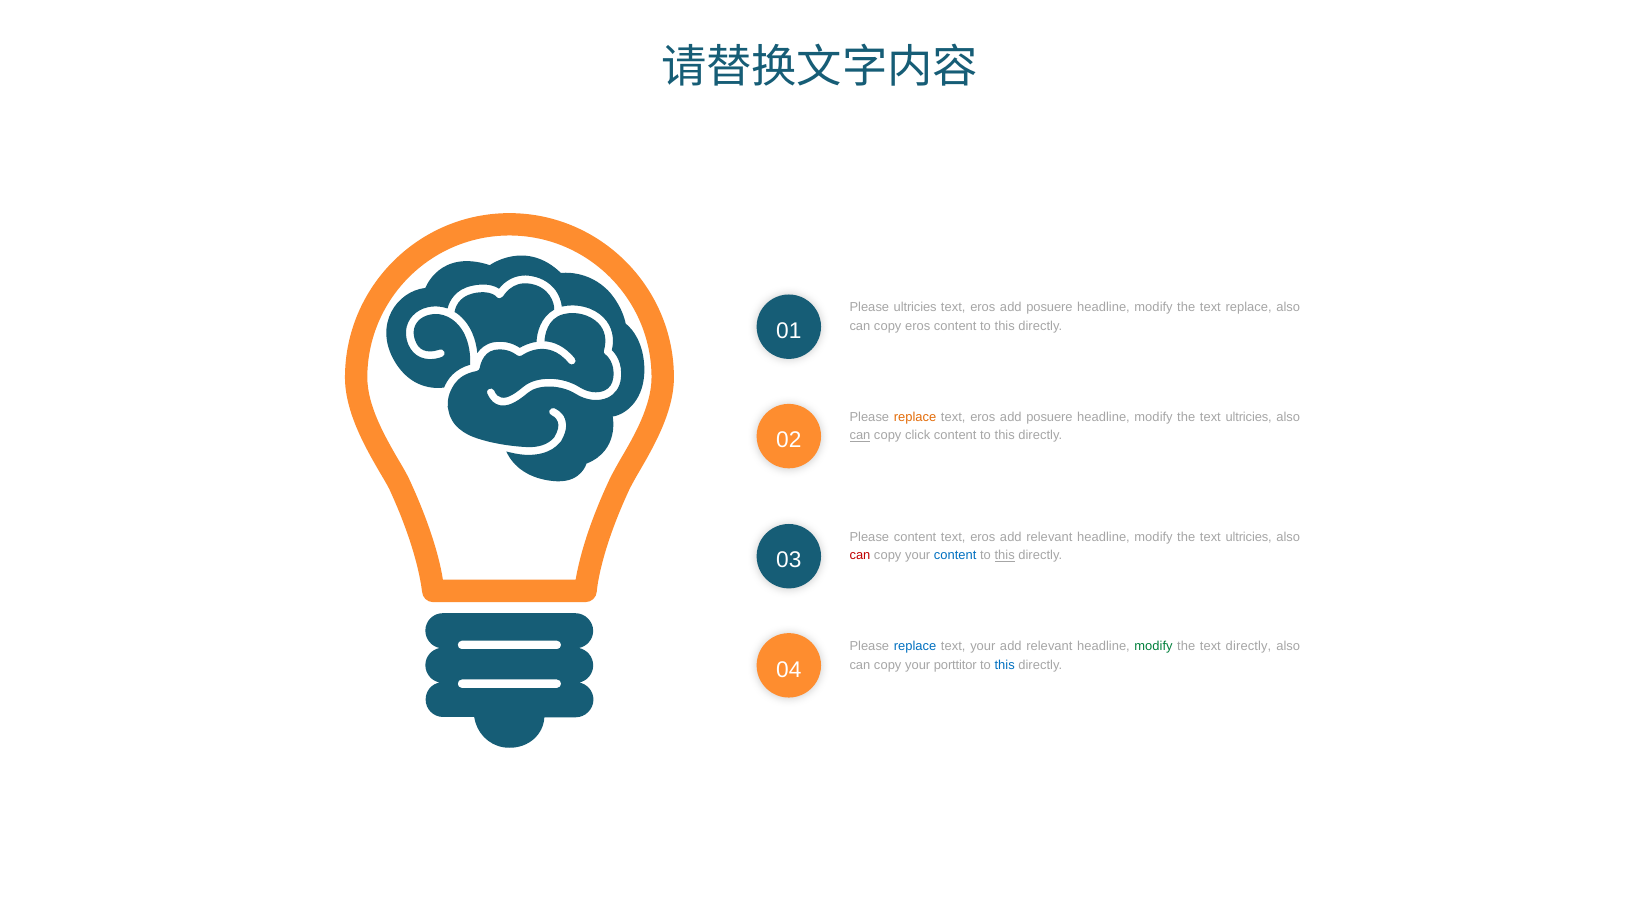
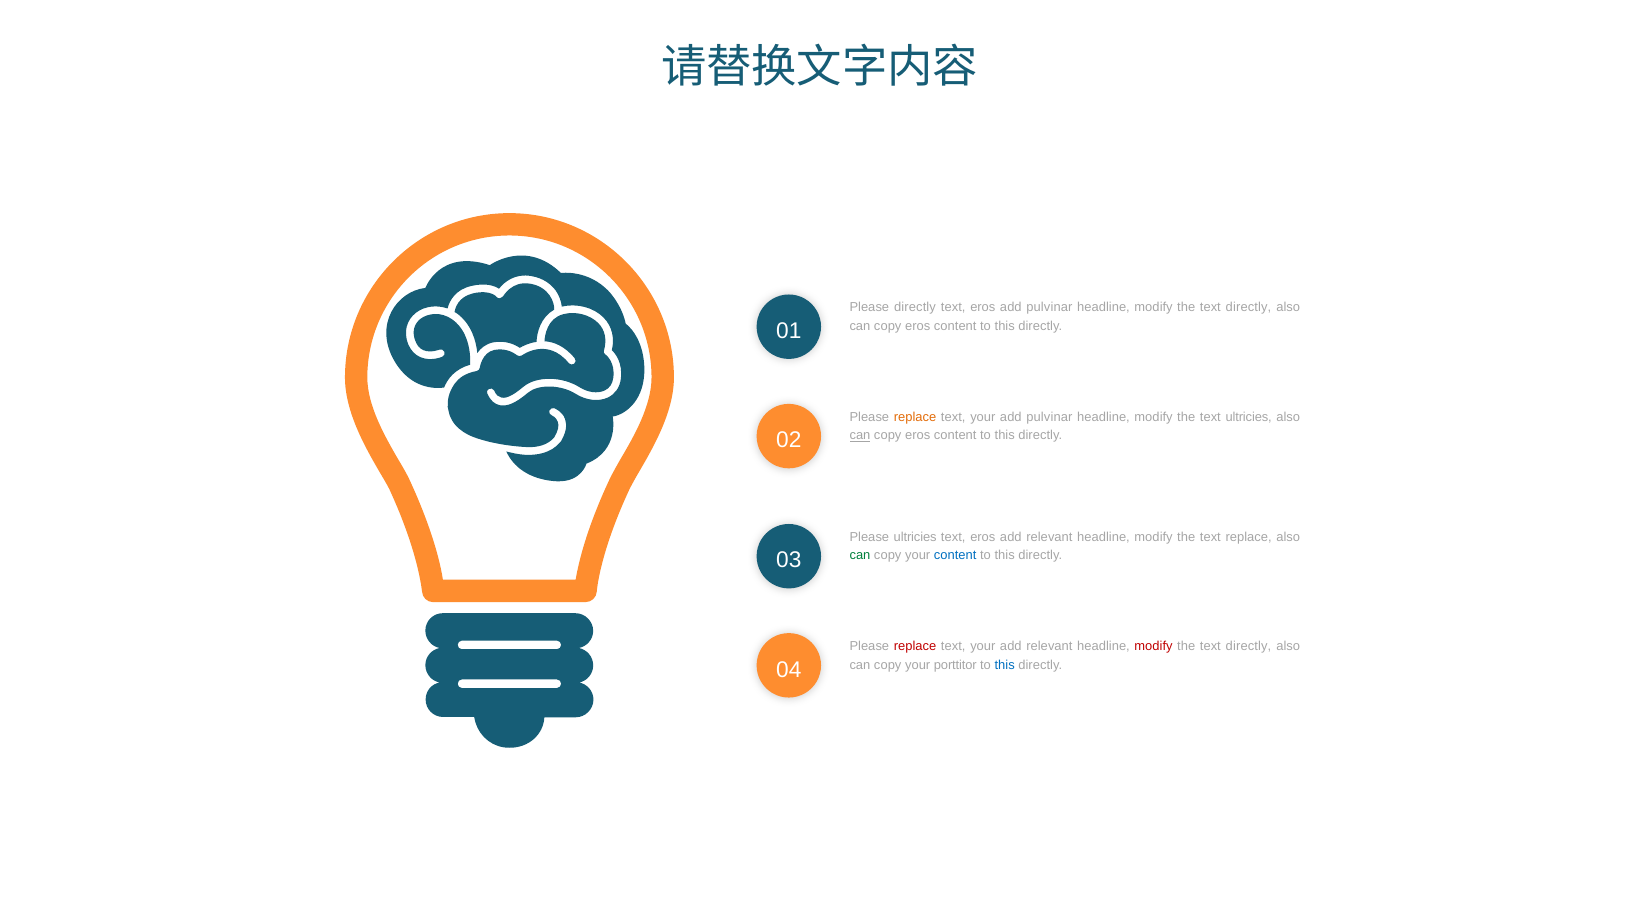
Please ultricies: ultricies -> directly (915, 308)
posuere: posuere -> pulvinar (1049, 308)
replace: replace -> directly (1249, 308)
eros: eros -> your (983, 417)
posuere: posuere -> pulvinar (1049, 417)
click: click -> eros (918, 436)
Please content: content -> ultricies (915, 537)
ultricies: ultricies -> replace (1249, 537)
can colour: red -> green (860, 556)
this underline: present -> none (1005, 556)
replace colour: blue -> red (915, 646)
modify colour: green -> red (1153, 646)
